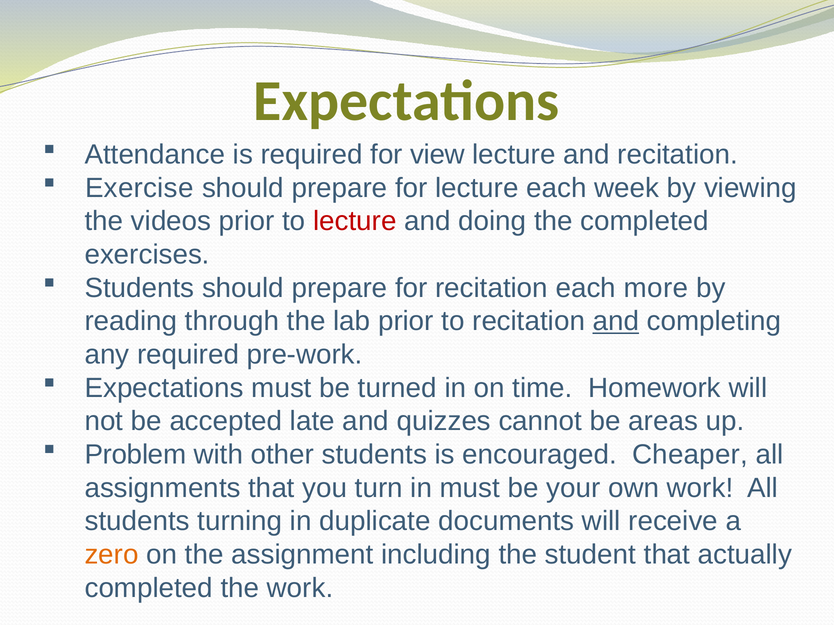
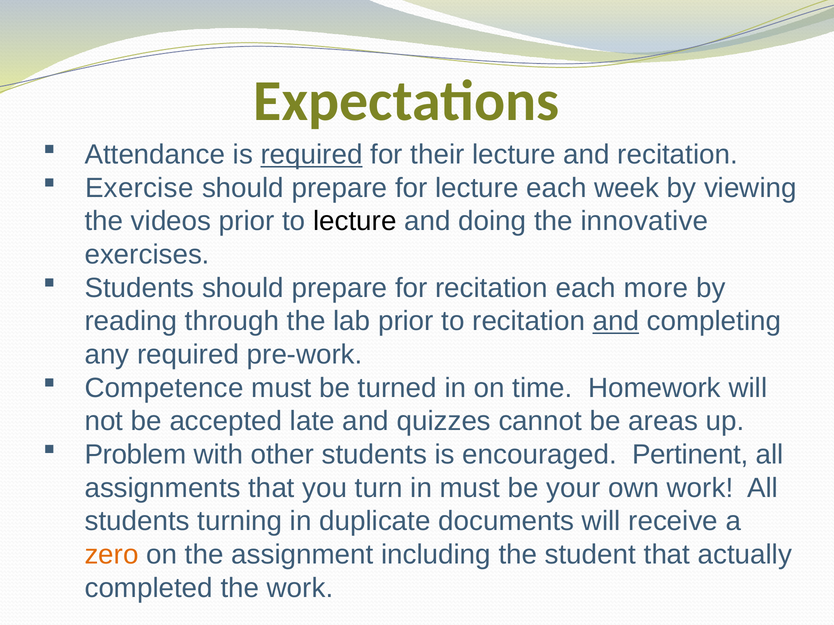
required underline: none -> present (312, 155)
view: view -> their (437, 155)
lecture colour: red -> black (355, 221)
the completed: completed -> innovative (644, 221)
Expectations: Expectations -> Competence (164, 388)
Cheaper: Cheaper -> Pertinent (690, 455)
